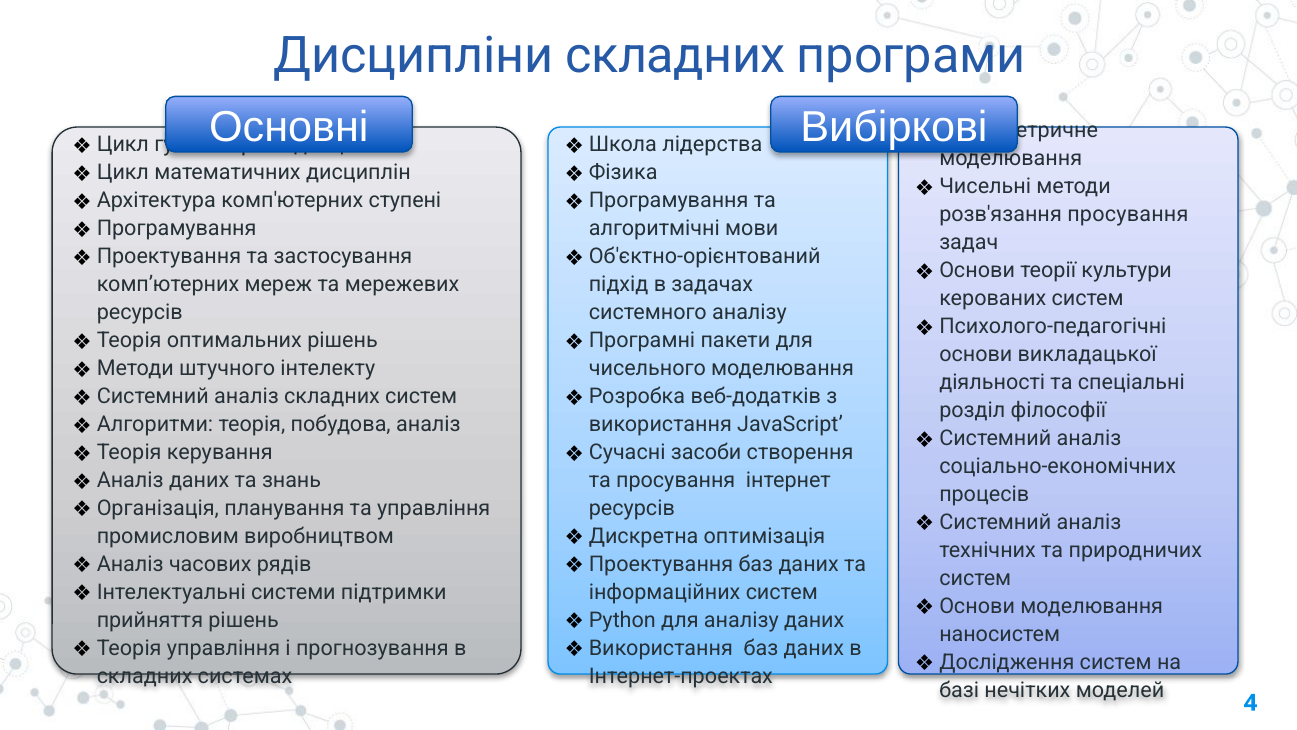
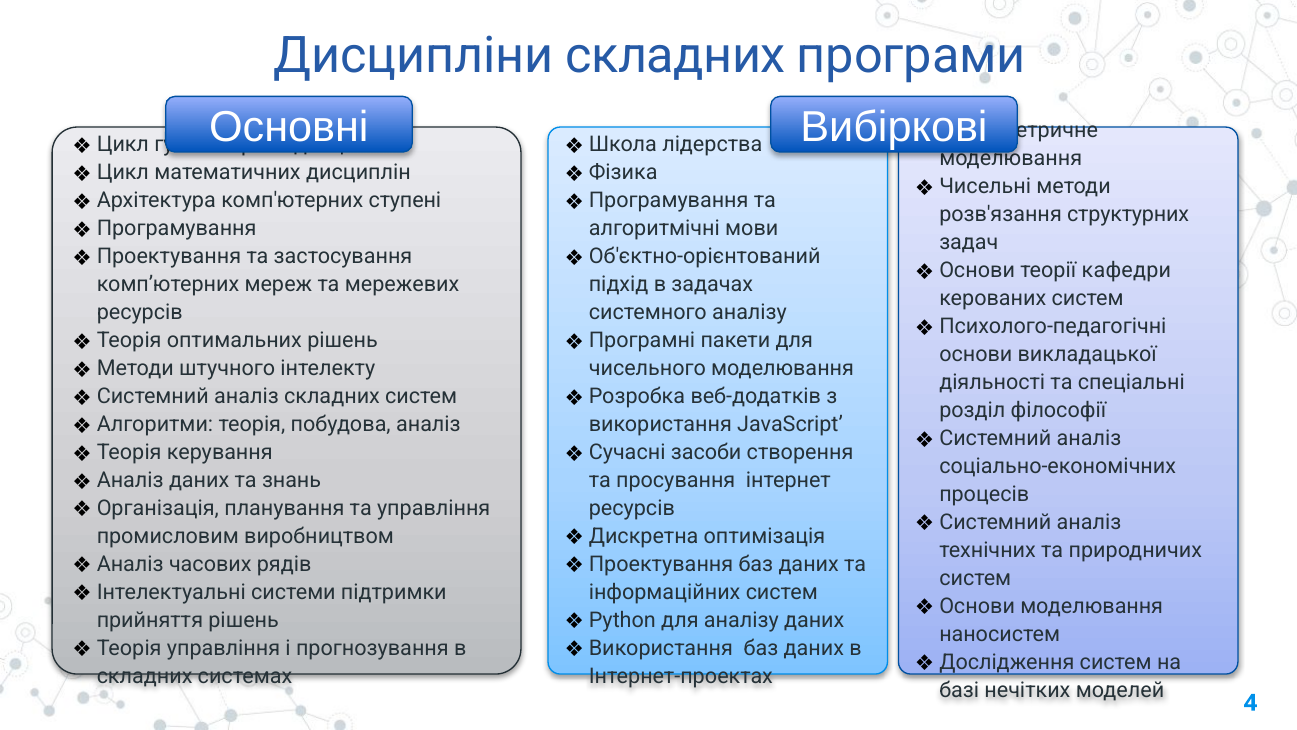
розв'язання просування: просування -> структурних (1128, 215)
культури: культури -> кафедри (1126, 271)
